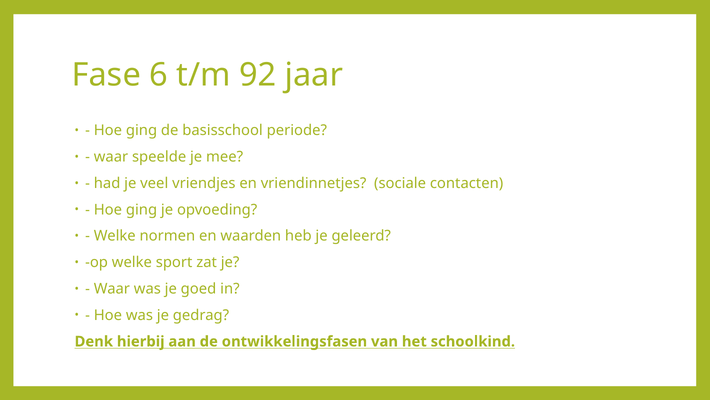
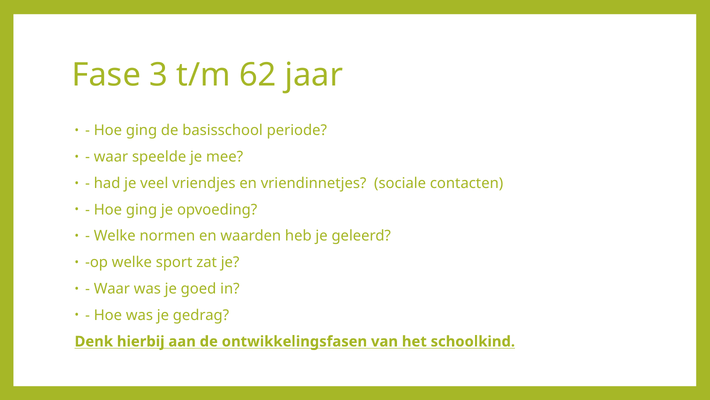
6: 6 -> 3 (159, 75)
92: 92 -> 62 (258, 75)
